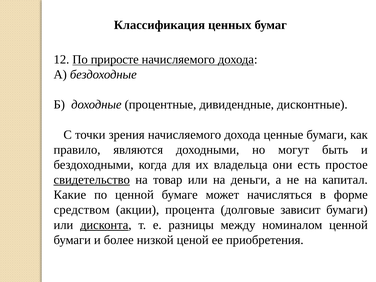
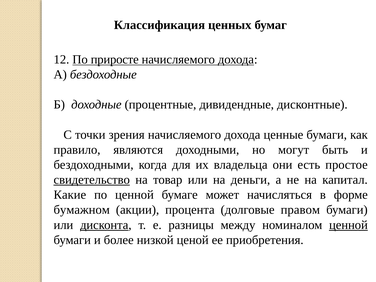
средством: средством -> бумажном (82, 210)
зависит: зависит -> правом (300, 210)
ценной underline: none -> present (348, 225)
